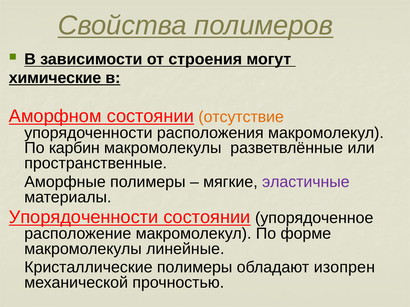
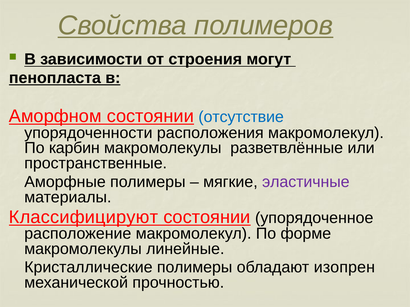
химические: химические -> пенопласта (55, 78)
отсутствие colour: orange -> blue (241, 117)
Упорядоченности: Упорядоченности -> Классифицируют (84, 217)
